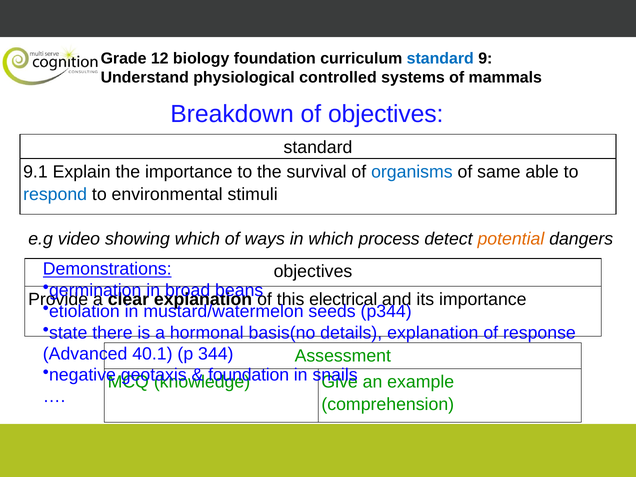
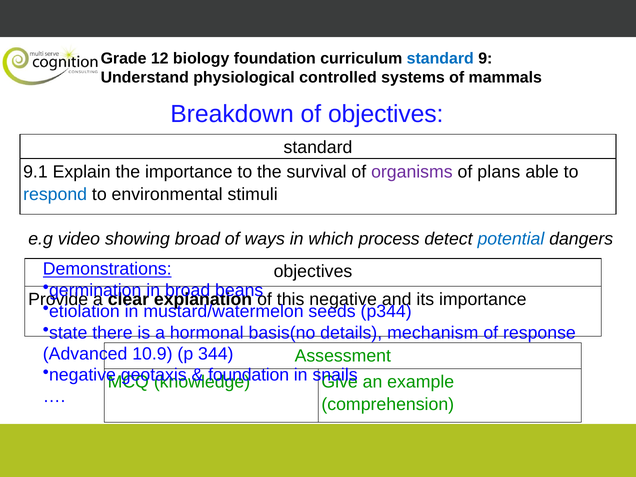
organisms colour: blue -> purple (412, 172)
same: same -> plans (499, 172)
showing which: which -> broad (197, 239)
potential colour: orange -> blue (511, 239)
this electrical: electrical -> negative (343, 299)
details explanation: explanation -> mechanism (433, 333)
40.1: 40.1 -> 10.9 (152, 354)
